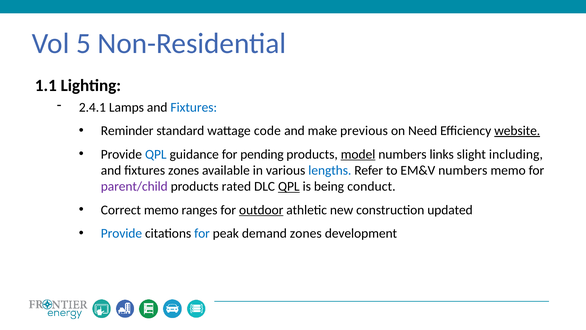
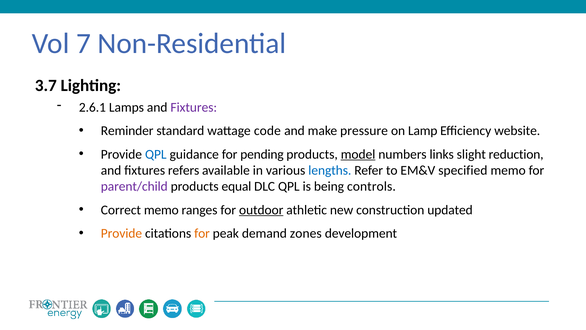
5: 5 -> 7 (83, 43)
1.1: 1.1 -> 3.7 (46, 85)
2.4.1: 2.4.1 -> 2.6.1 (92, 107)
Fixtures colour: blue -> purple (194, 107)
previous: previous -> pressure (364, 131)
Need: Need -> Lamp (423, 131)
website underline: present -> none (517, 131)
including: including -> reduction (516, 154)
fixtures zones: zones -> refers (184, 170)
EM&V numbers: numbers -> specified (463, 170)
rated: rated -> equal (236, 186)
QPL underline: present -> none (289, 186)
conduct: conduct -> controls (371, 186)
Provide colour: blue -> orange (121, 233)
for colour: blue -> orange (202, 233)
